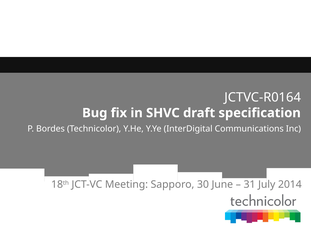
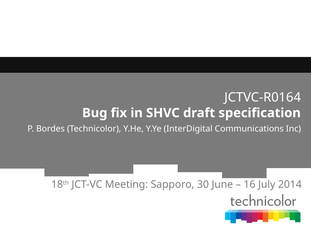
31: 31 -> 16 (250, 185)
